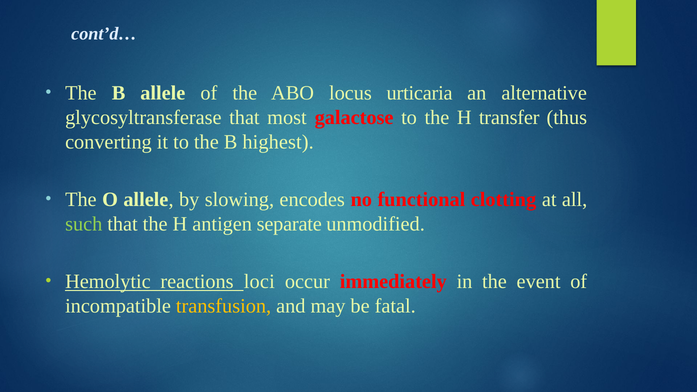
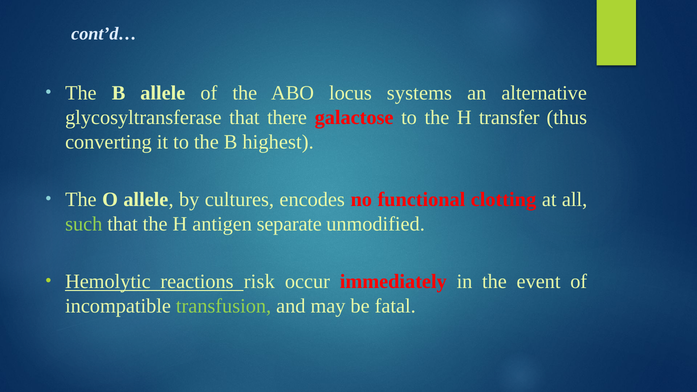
urticaria: urticaria -> systems (419, 93)
most: most -> there (287, 118)
slowing: slowing -> cultures (239, 200)
loci: loci -> risk (259, 281)
transfusion colour: yellow -> light green (224, 306)
